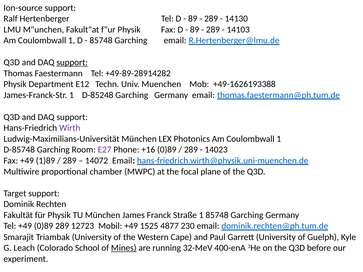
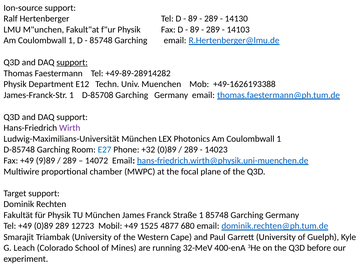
D-85248: D-85248 -> D-85708 (98, 95)
E27 colour: purple -> blue (105, 150)
+16: +16 -> +32 (148, 150)
1)89: 1)89 -> 9)89 (46, 161)
230: 230 -> 680 (188, 226)
Mines underline: present -> none (124, 248)
